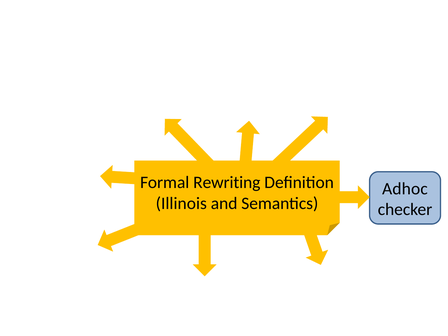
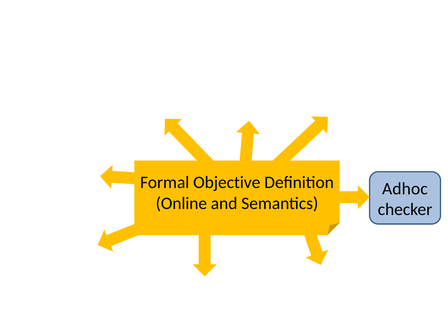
Rewriting: Rewriting -> Objective (227, 182)
Illinois: Illinois -> Online (181, 203)
